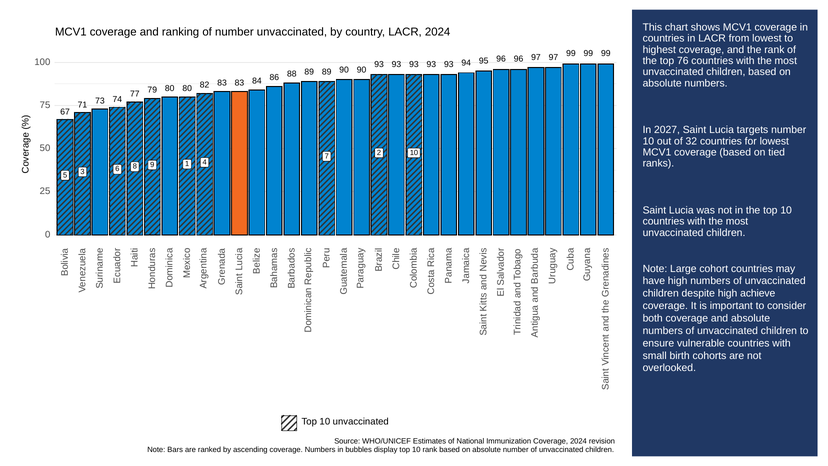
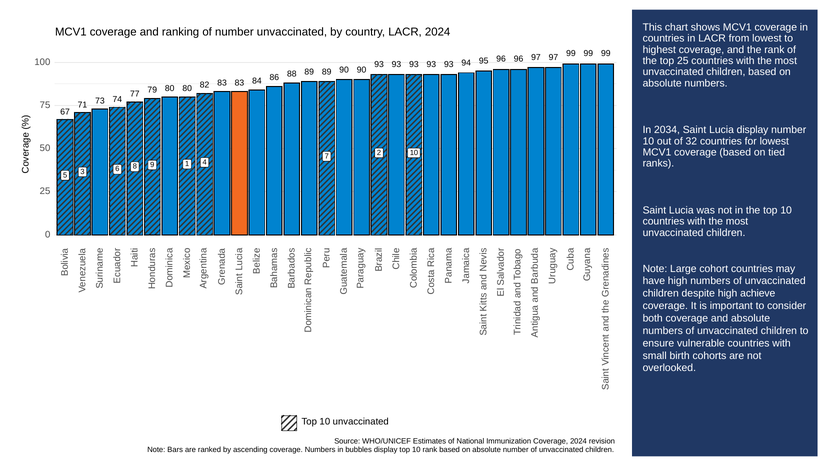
top 76: 76 -> 25 (683, 61)
2027: 2027 -> 2034 (667, 130)
Lucia targets: targets -> display (753, 130)
